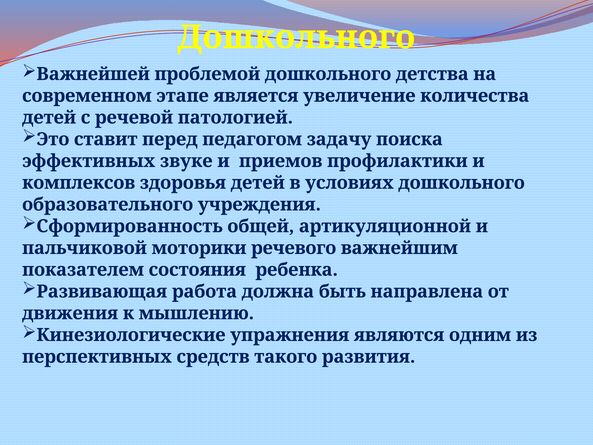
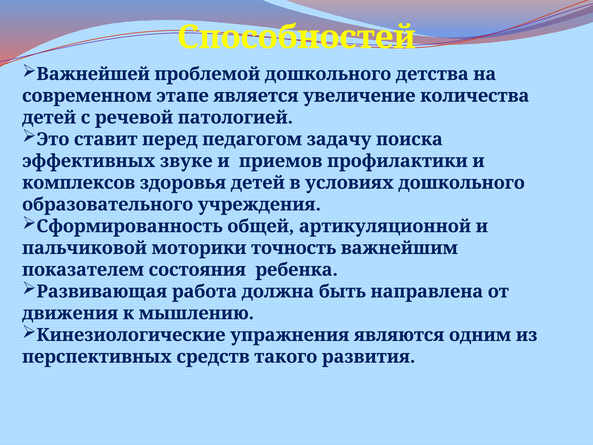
Дошкольного: Дошкольного -> Способностей (297, 37)
речевого: речевого -> точность (294, 248)
